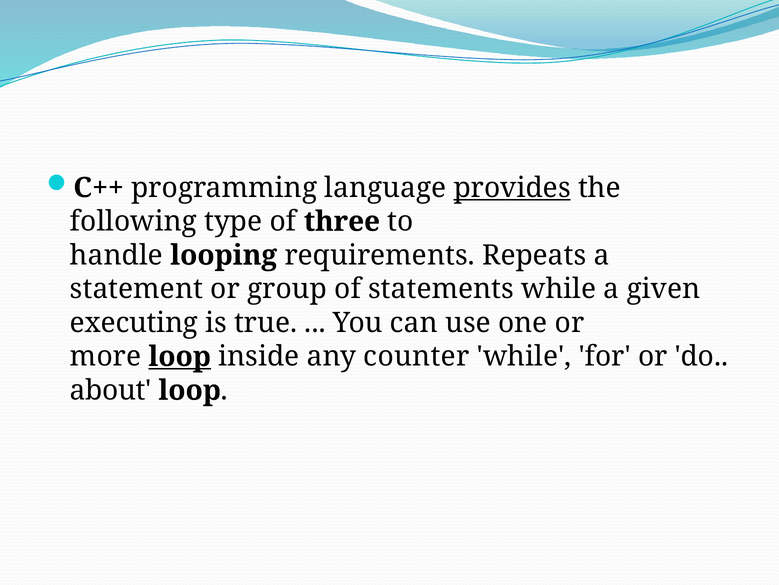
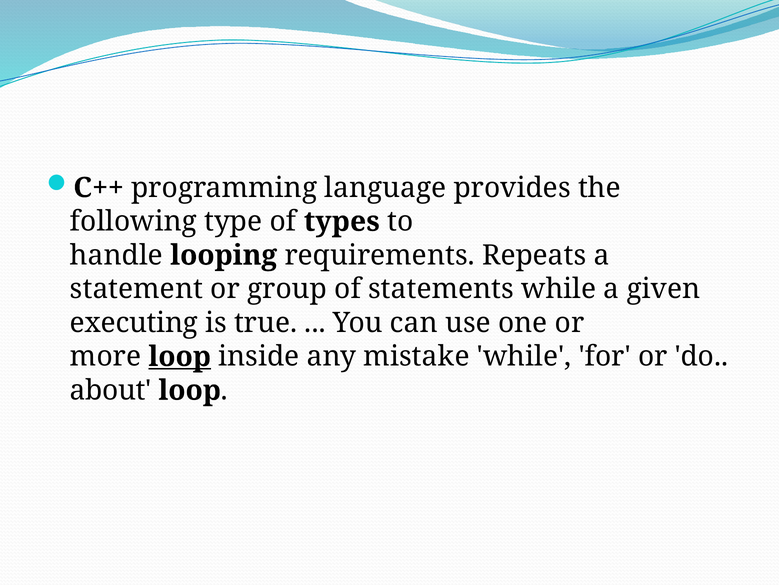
provides underline: present -> none (512, 188)
three: three -> types (342, 221)
counter: counter -> mistake (416, 356)
